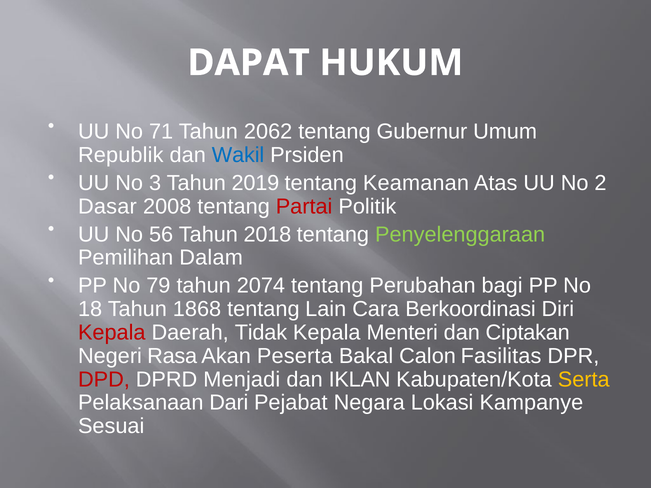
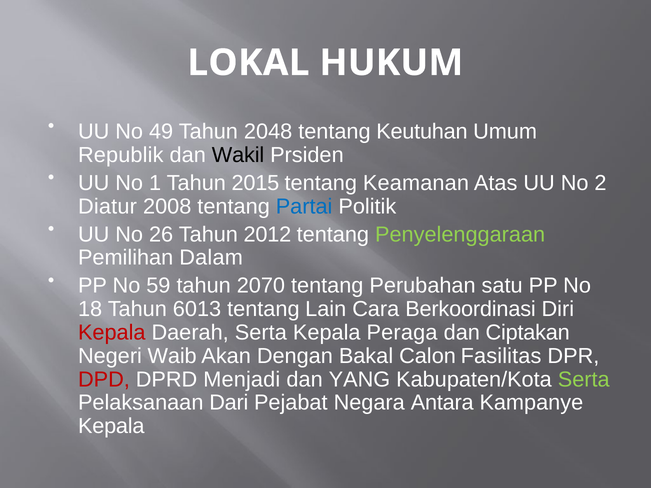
DAPAT: DAPAT -> LOKAL (248, 63)
71: 71 -> 49 (161, 132)
2062: 2062 -> 2048 (268, 132)
Gubernur: Gubernur -> Keutuhan (422, 132)
Wakil colour: blue -> black (238, 155)
3: 3 -> 1 (155, 183)
2019: 2019 -> 2015 (255, 183)
Dasar: Dasar -> Diatur (107, 207)
Partai colour: red -> blue (304, 207)
56: 56 -> 26 (161, 235)
2018: 2018 -> 2012 (267, 235)
79: 79 -> 59 (158, 286)
2074: 2074 -> 2070 (261, 286)
bagi: bagi -> satu (502, 286)
1868: 1868 -> 6013 (197, 309)
Daerah Tidak: Tidak -> Serta (261, 333)
Menteri: Menteri -> Peraga (402, 333)
Rasa: Rasa -> Waib (172, 356)
Peserta: Peserta -> Dengan (295, 356)
IKLAN: IKLAN -> YANG (359, 380)
Serta colour: yellow -> light green (584, 380)
Lokasi: Lokasi -> Antara (442, 403)
Sesuai: Sesuai -> Kepala (111, 426)
